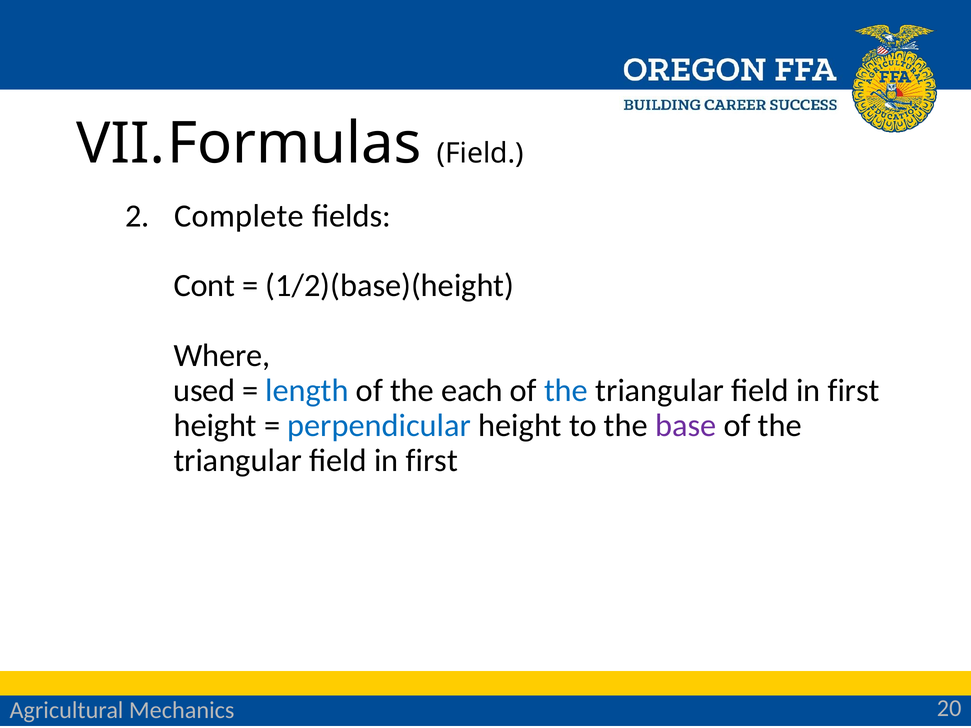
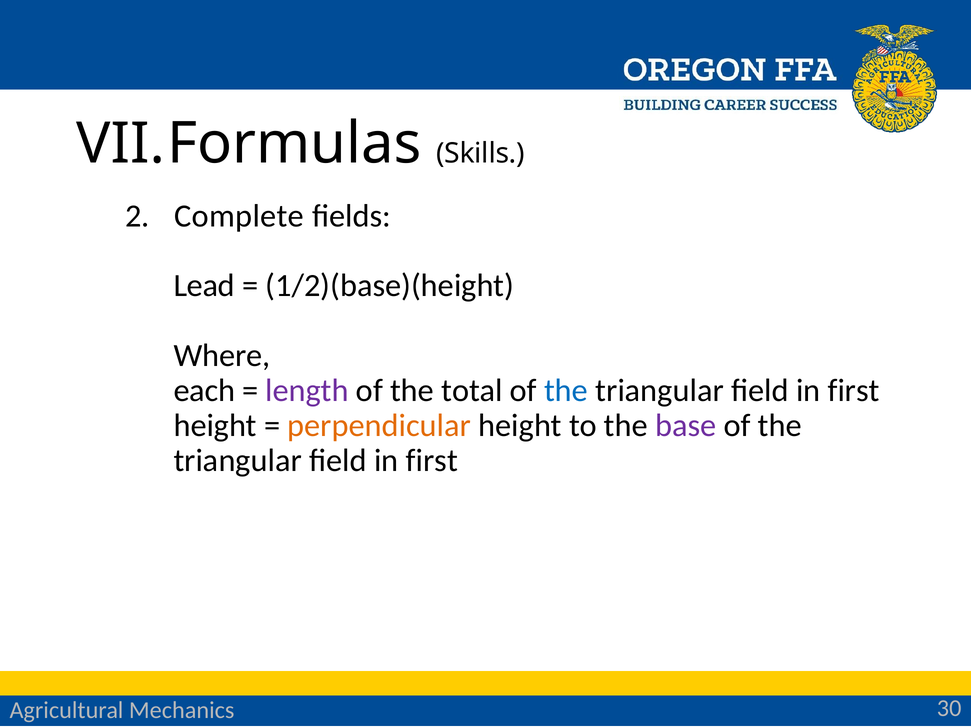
Field: Field -> Skills (480, 153)
Cont: Cont -> Lead (204, 286)
used: used -> each (204, 391)
length colour: blue -> purple (307, 391)
each: each -> total (472, 391)
perpendicular colour: blue -> orange (379, 426)
20: 20 -> 30 (949, 709)
